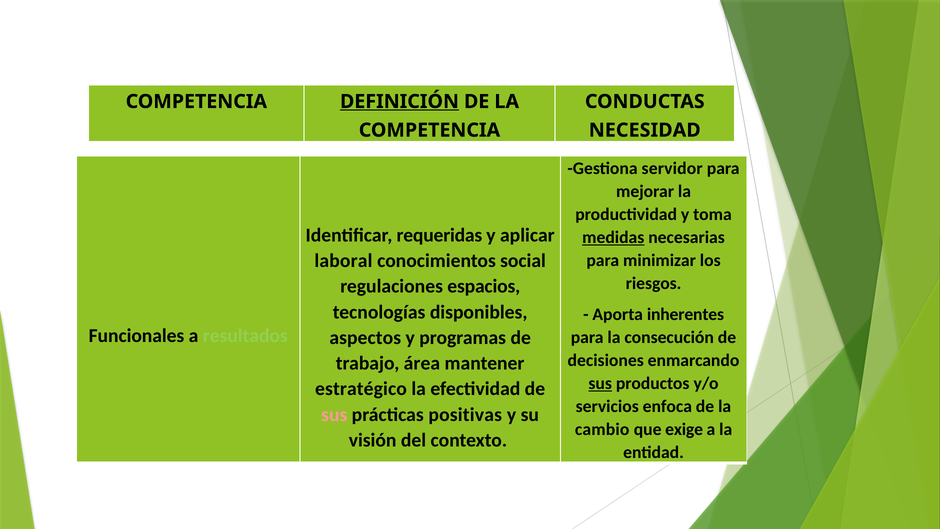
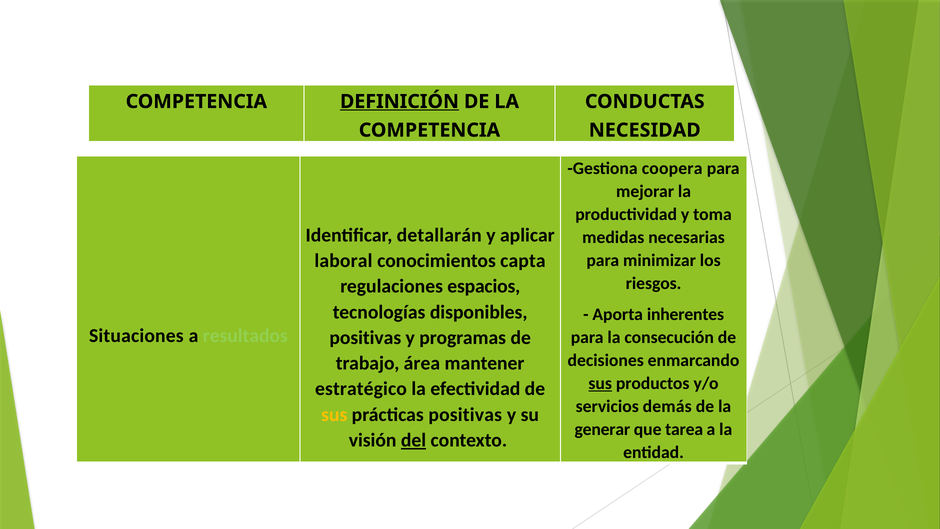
servidor: servidor -> coopera (672, 168)
requeridas: requeridas -> detallarán (439, 235)
medidas underline: present -> none (613, 237)
social: social -> capta (523, 261)
Funcionales: Funcionales -> Situaciones (136, 335)
aspectos: aspectos -> positivas (365, 338)
enfoca: enfoca -> demás (667, 406)
sus colour: pink -> yellow (334, 414)
cambio: cambio -> generar (602, 429)
exige: exige -> tarea (684, 429)
del underline: none -> present (414, 440)
